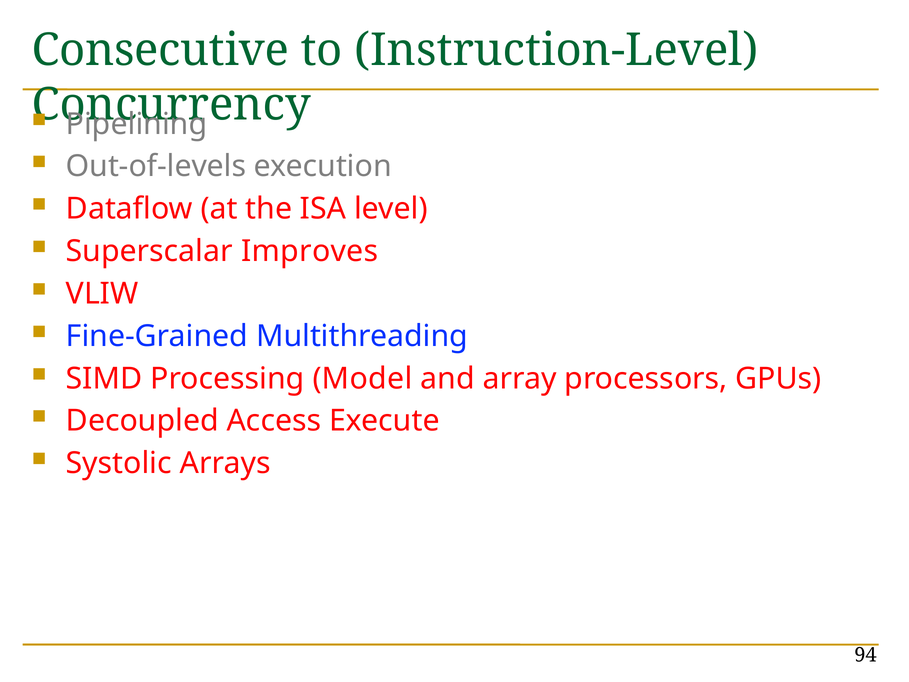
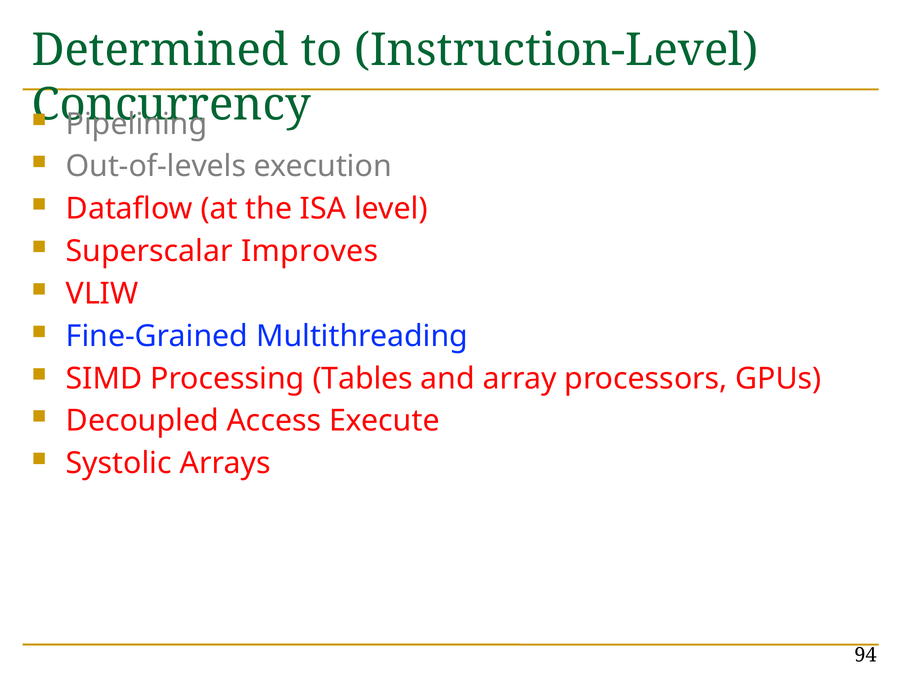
Consecutive: Consecutive -> Determined (160, 50)
Model: Model -> Tables (363, 378)
